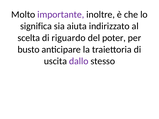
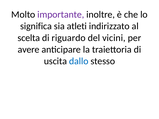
aiuta: aiuta -> atleti (77, 26)
poter: poter -> vicini (114, 38)
busto: busto -> avere (29, 50)
dallo colour: purple -> blue (79, 61)
